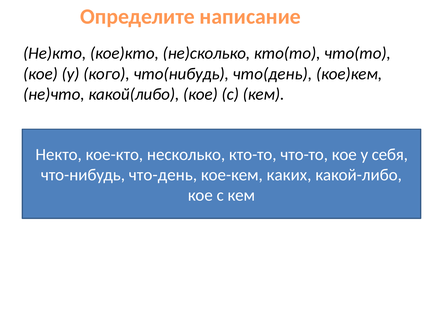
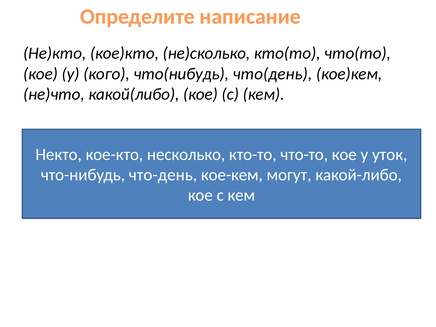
себя: себя -> уток (390, 155)
каких: каких -> могут (289, 175)
